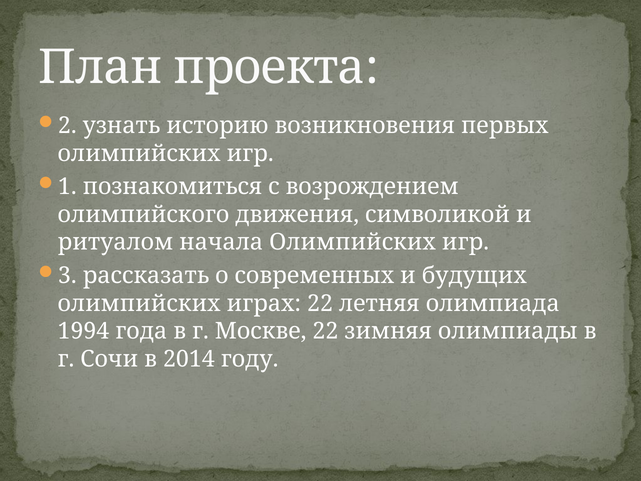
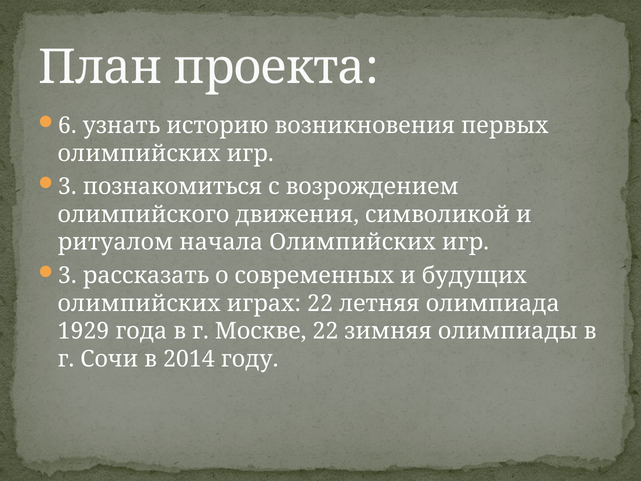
2: 2 -> 6 (67, 126)
1: 1 -> 3 (67, 187)
1994: 1994 -> 1929 (83, 331)
